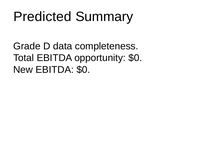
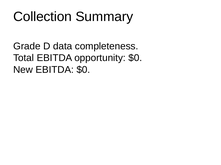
Predicted: Predicted -> Collection (43, 17)
